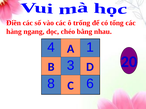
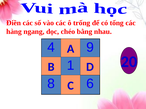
1: 1 -> 9 (90, 47)
3: 3 -> 1 (71, 66)
